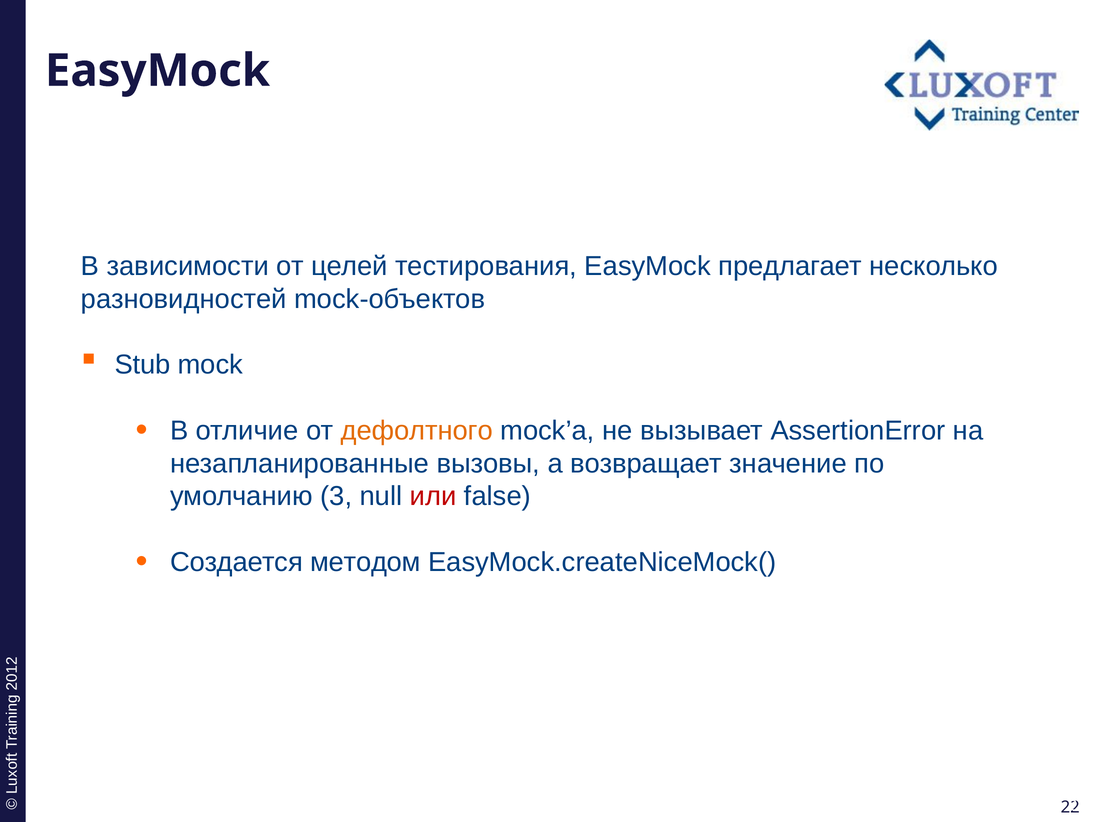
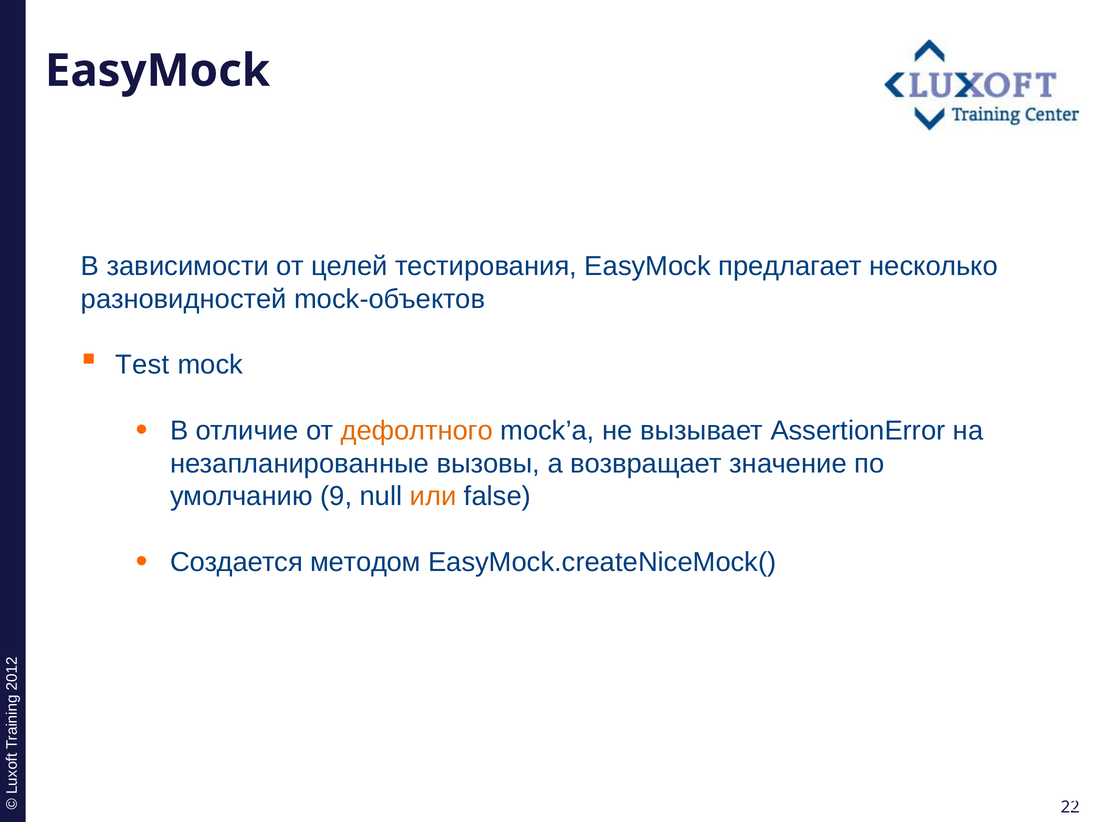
Stub: Stub -> Test (142, 365)
3: 3 -> 9 (336, 496)
или colour: red -> orange (433, 496)
